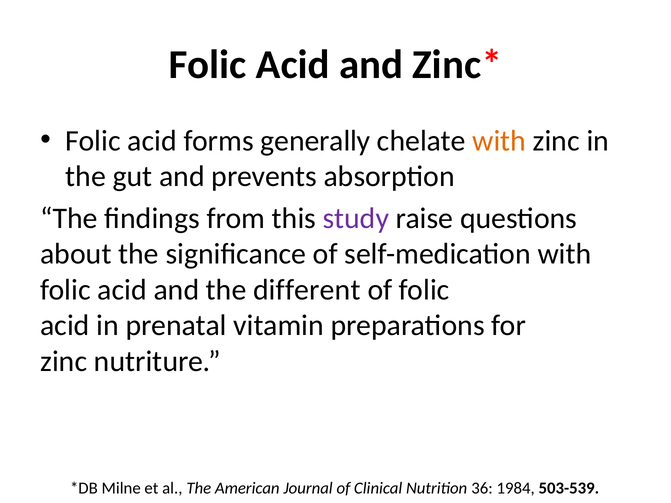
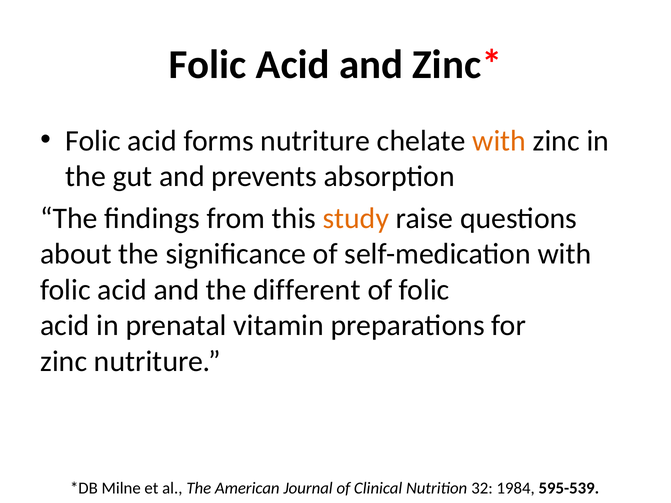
forms generally: generally -> nutriture (315, 141)
study colour: purple -> orange (356, 218)
36: 36 -> 32 (482, 488)
503-539: 503-539 -> 595-539 (569, 488)
